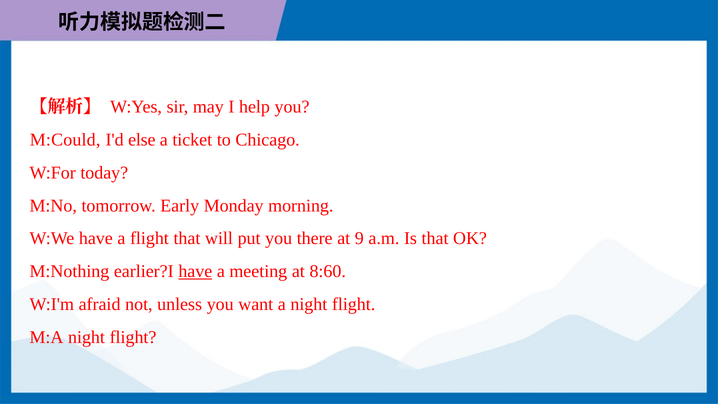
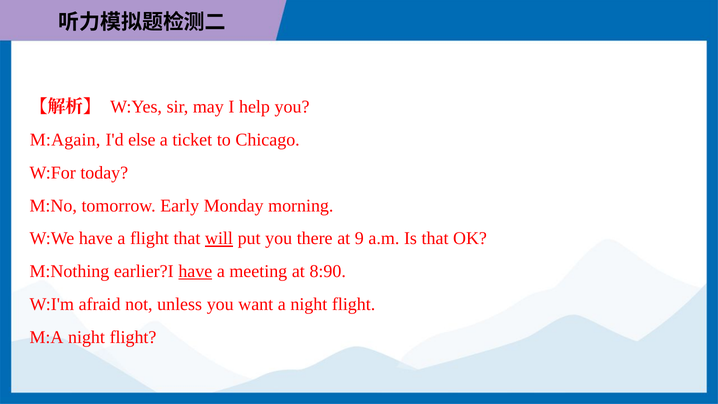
M:Could: M:Could -> M:Again (65, 140)
will underline: none -> present (219, 238)
8:60: 8:60 -> 8:90 (328, 271)
